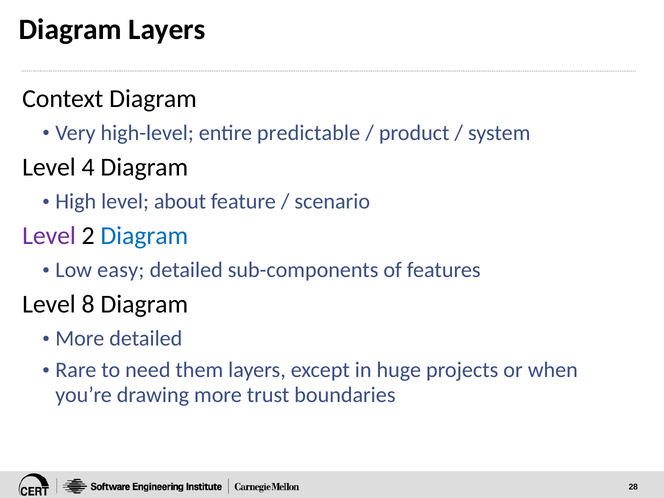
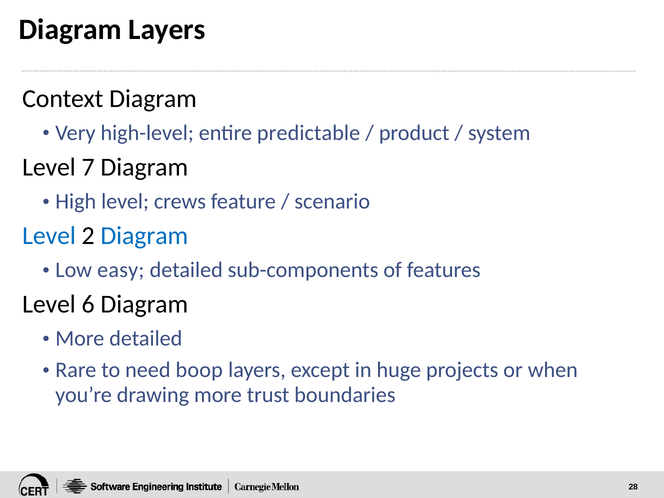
4: 4 -> 7 (88, 167)
about: about -> crews (180, 201)
Level colour: purple -> blue (49, 236)
8: 8 -> 6 (88, 304)
them: them -> boop (199, 370)
